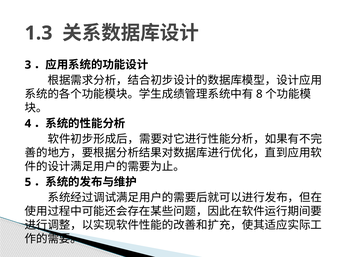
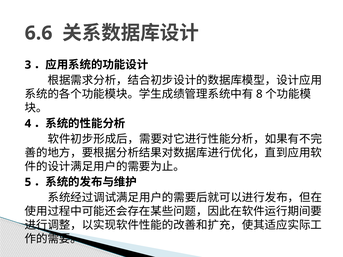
1.3: 1.3 -> 6.6 (39, 33)
